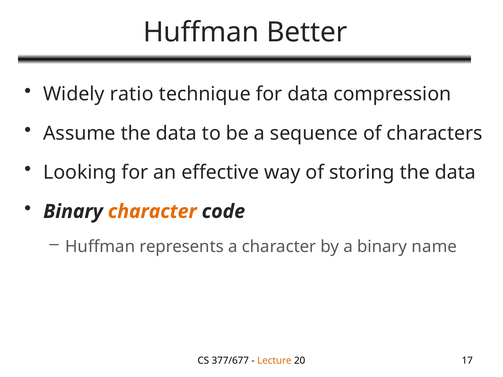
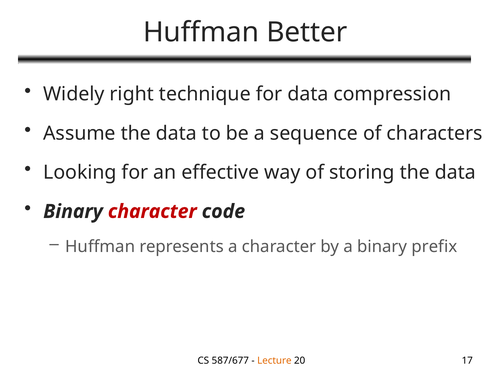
ratio: ratio -> right (132, 94)
character colour: orange -> red (152, 212)
name: name -> prefix (434, 247)
377/677: 377/677 -> 587/677 (230, 361)
